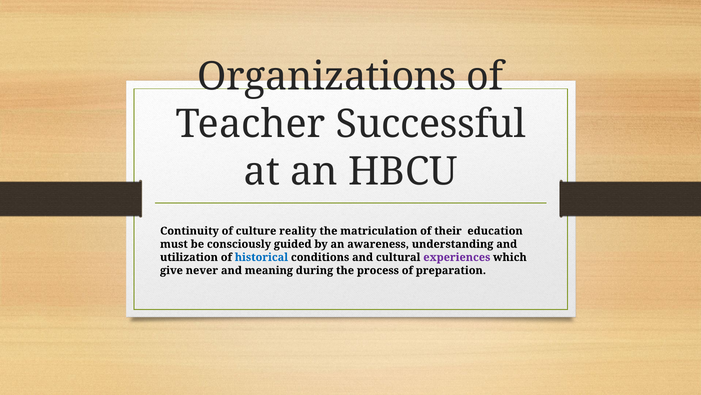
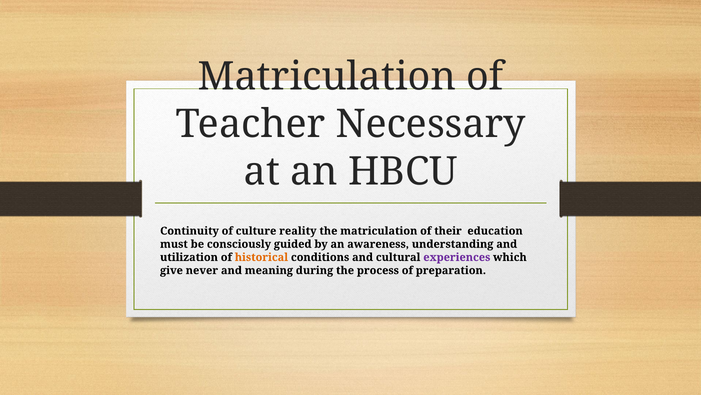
Organizations: Organizations -> Matriculation (327, 77)
Successful: Successful -> Necessary (431, 124)
historical colour: blue -> orange (261, 257)
